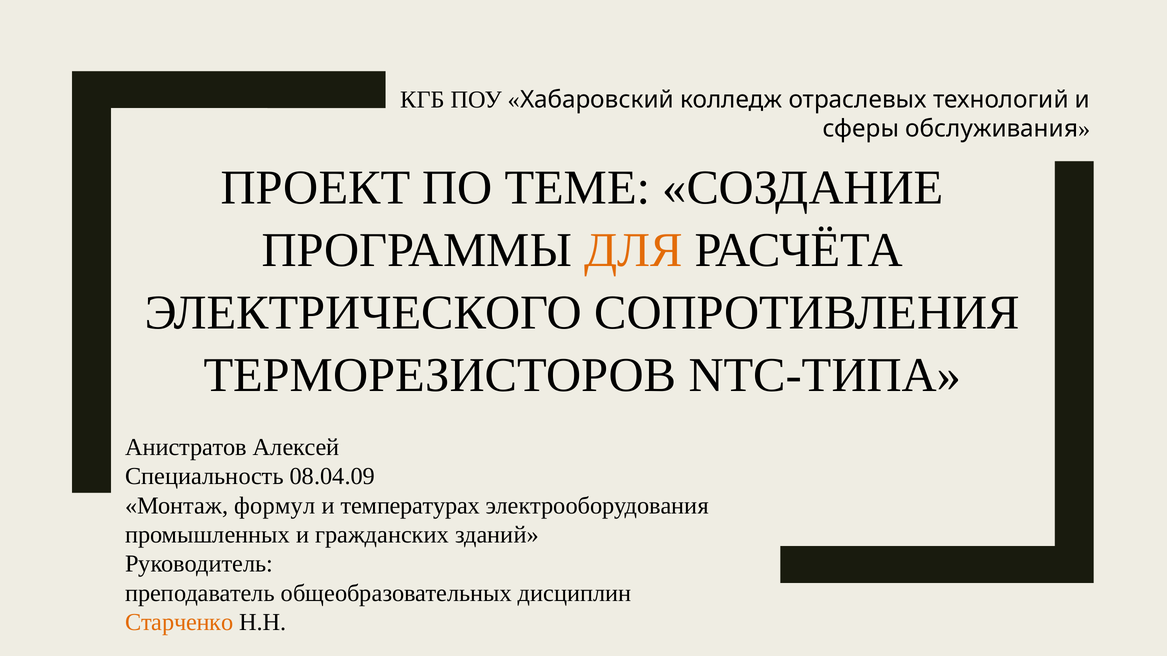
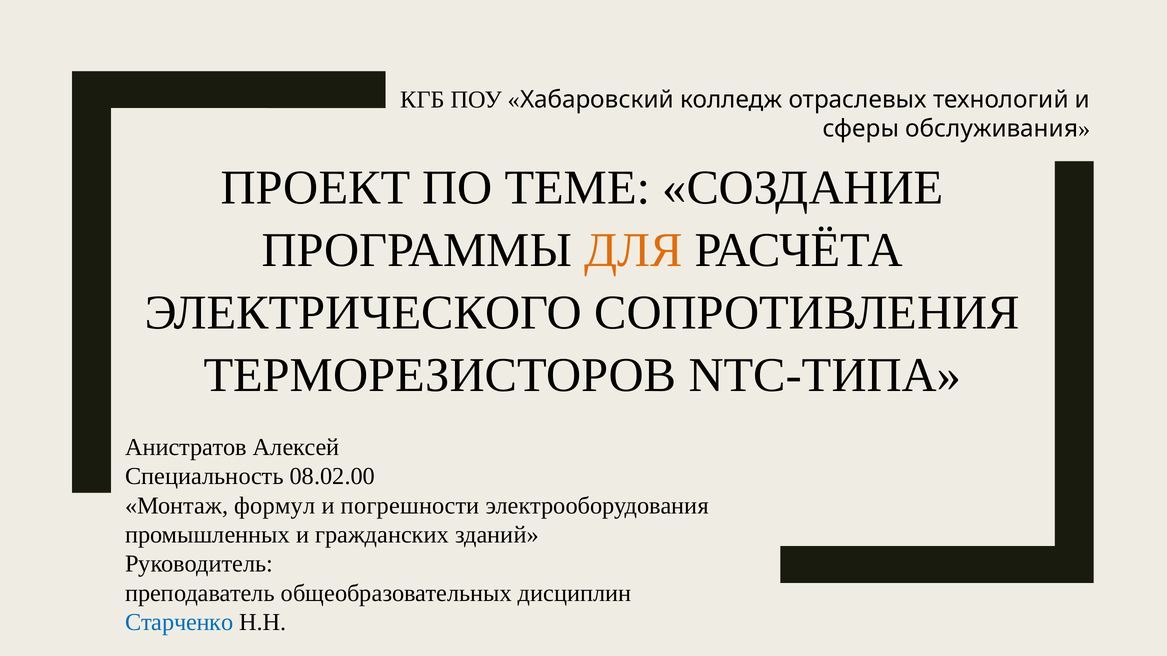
08.04.09: 08.04.09 -> 08.02.00 (332, 477)
температурах: температурах -> погрешности (410, 506)
Старченко colour: orange -> blue (179, 623)
